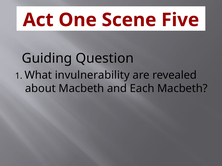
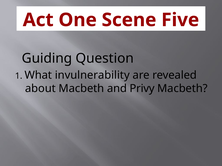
Each: Each -> Privy (142, 89)
